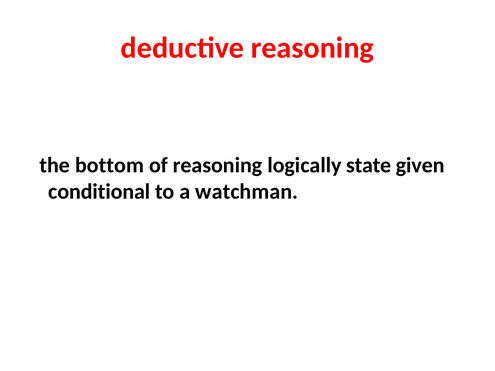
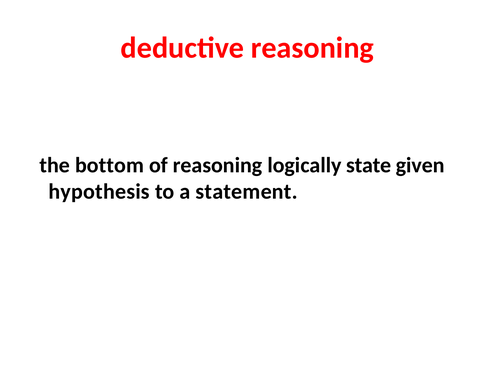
conditional: conditional -> hypothesis (99, 192)
watchman: watchman -> statement (247, 192)
